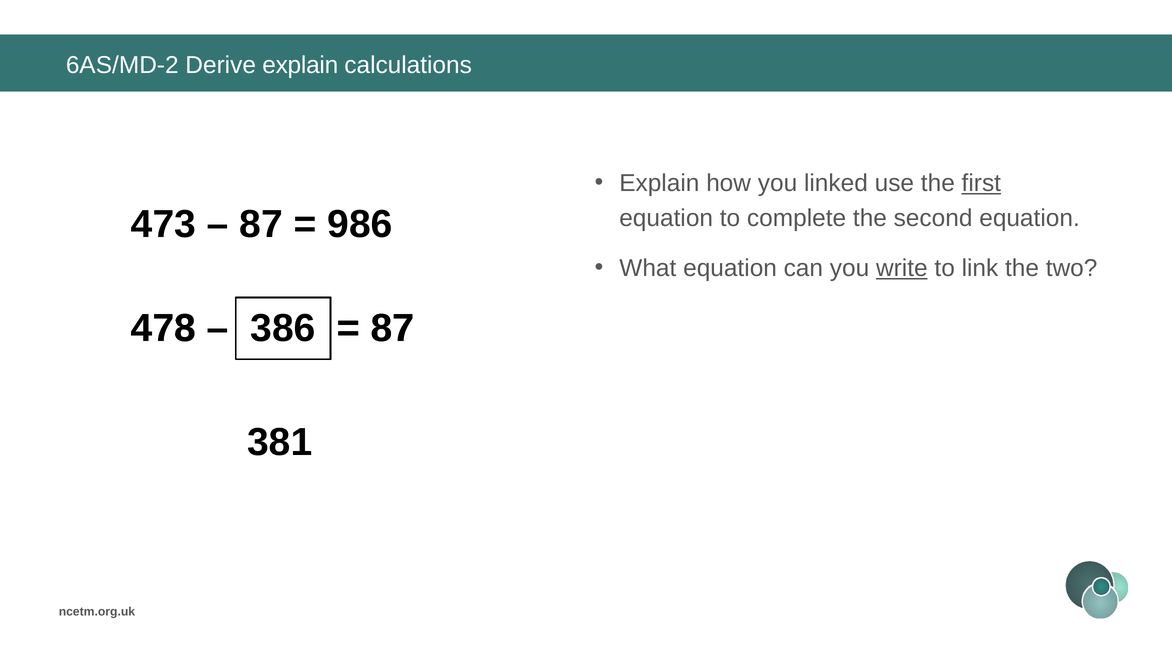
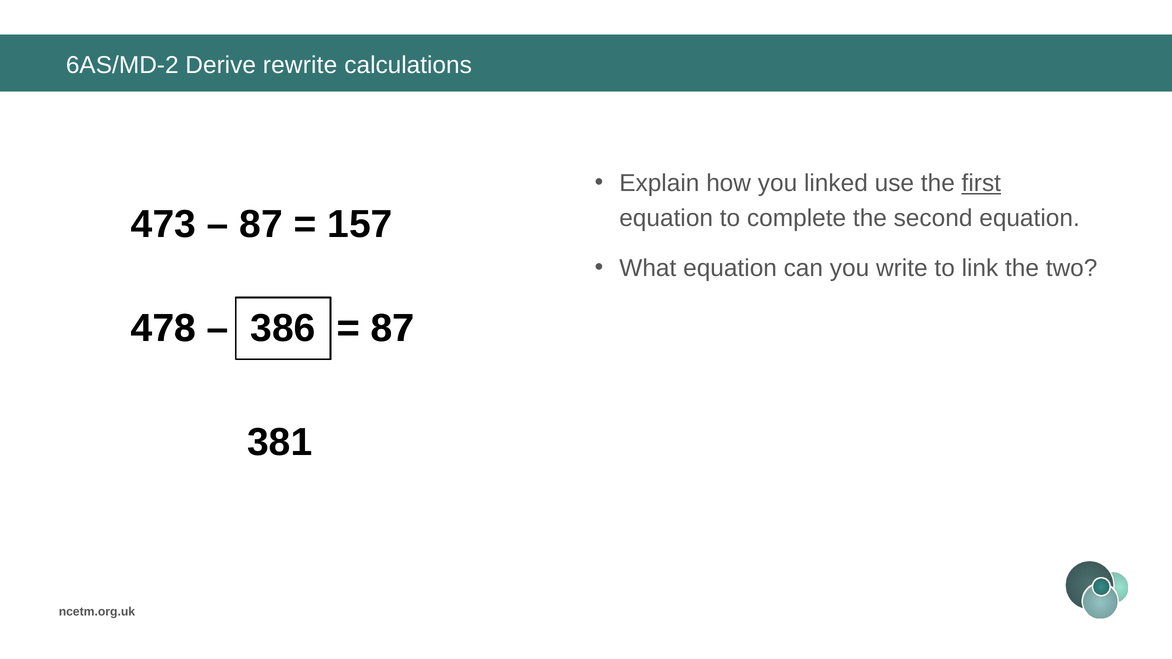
Derive explain: explain -> rewrite (300, 65)
986: 986 -> 157 (360, 224)
write underline: present -> none (902, 268)
